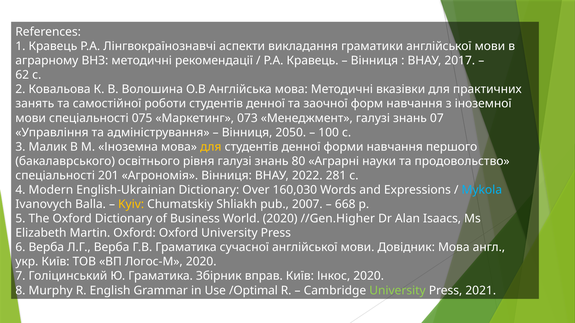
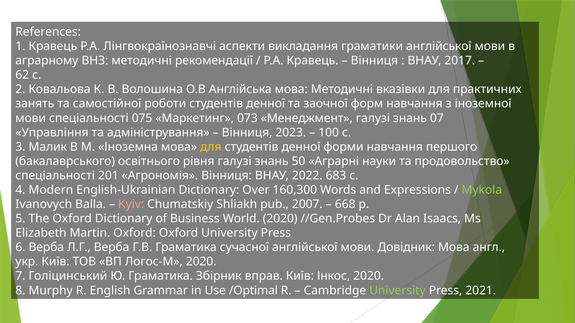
2050: 2050 -> 2023 (291, 133)
80: 80 -> 50 (298, 161)
281: 281 -> 683 (336, 176)
160,030: 160,030 -> 160,300 (295, 190)
Mykola colour: light blue -> light green (482, 190)
Kyiv colour: yellow -> pink (131, 205)
//Gen.Higher: //Gen.Higher -> //Gen.Probes (338, 219)
